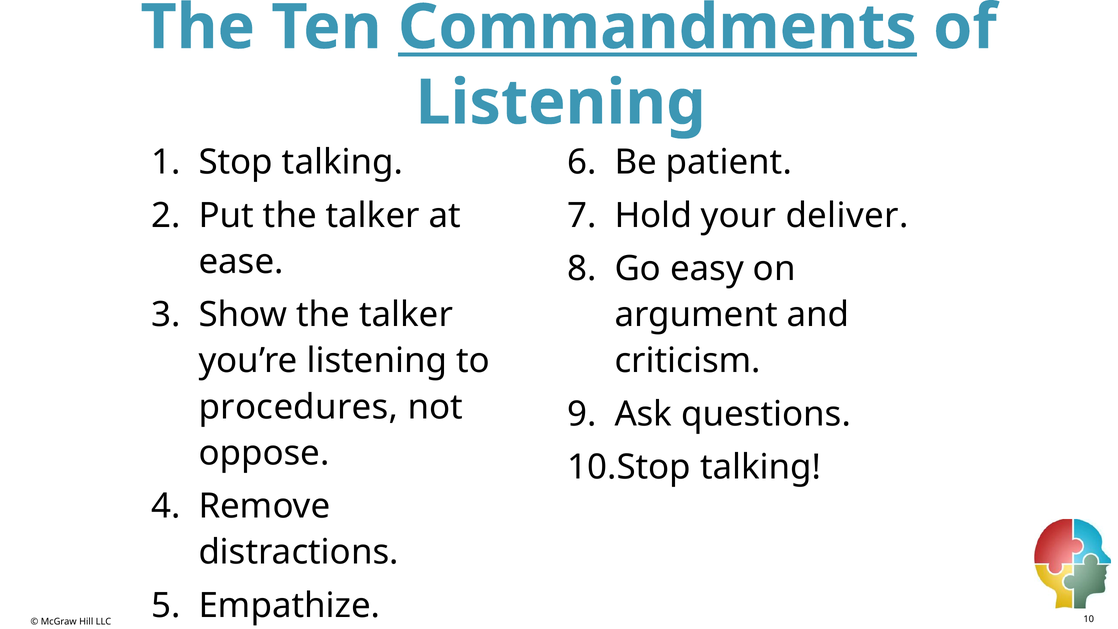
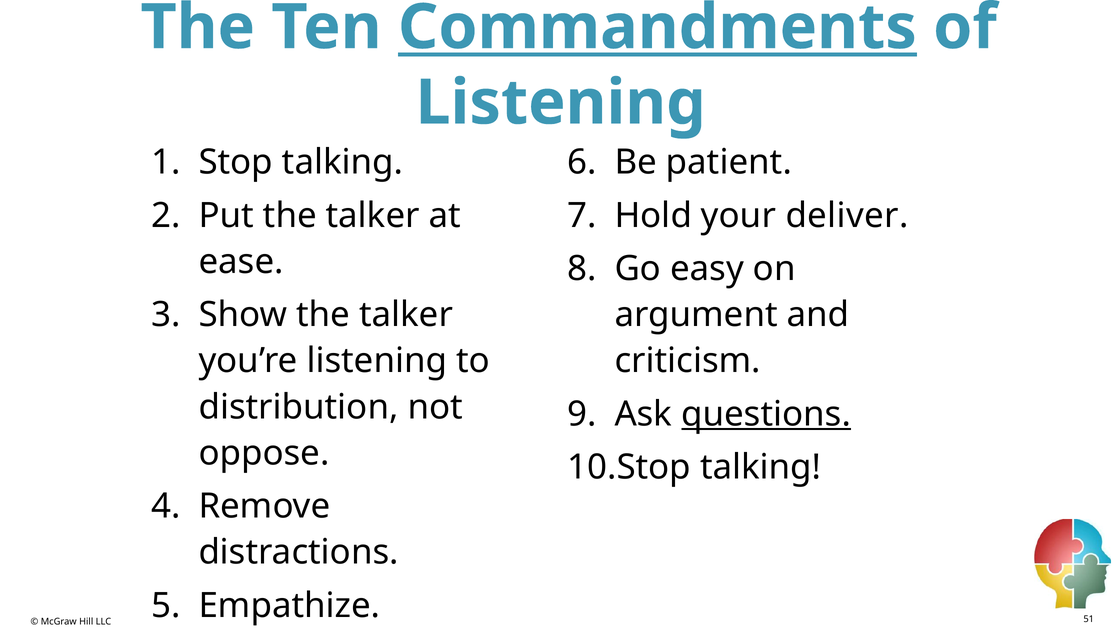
procedures: procedures -> distribution (299, 407)
questions underline: none -> present (766, 414)
10: 10 -> 51 (1089, 619)
